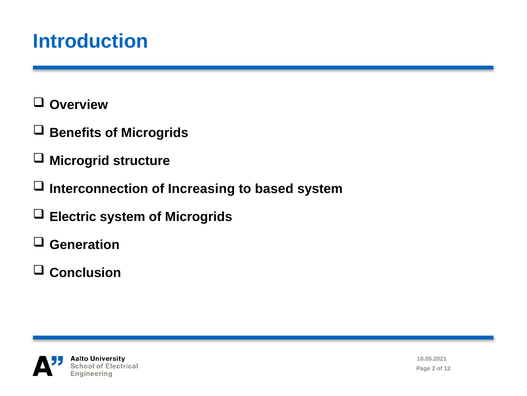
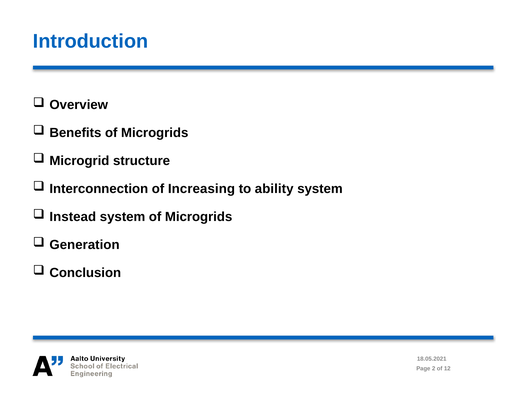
based: based -> ability (274, 188)
Electric: Electric -> Instead (73, 216)
